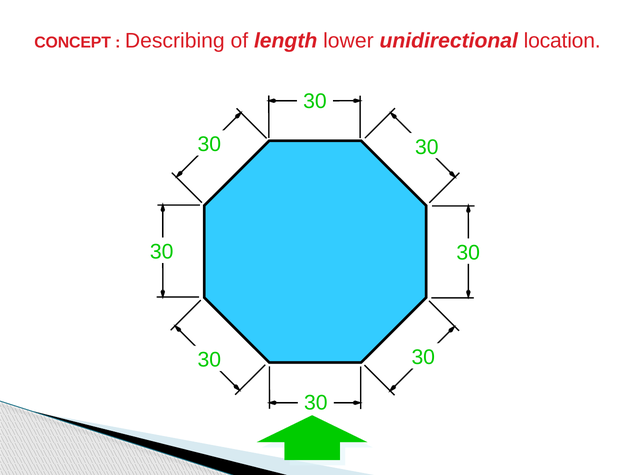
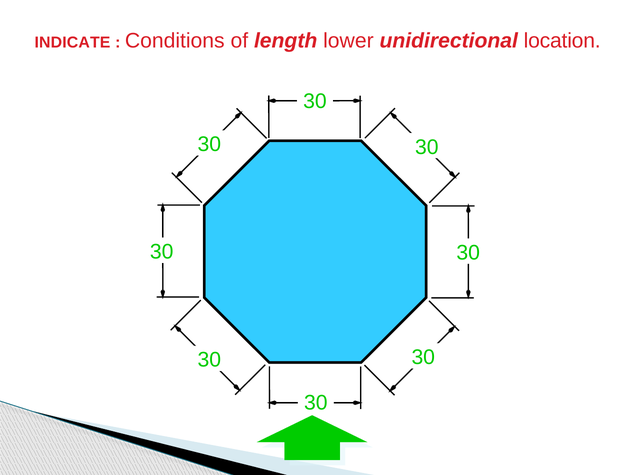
CONCEPT: CONCEPT -> INDICATE (72, 42)
Describing: Describing -> Conditions (175, 41)
